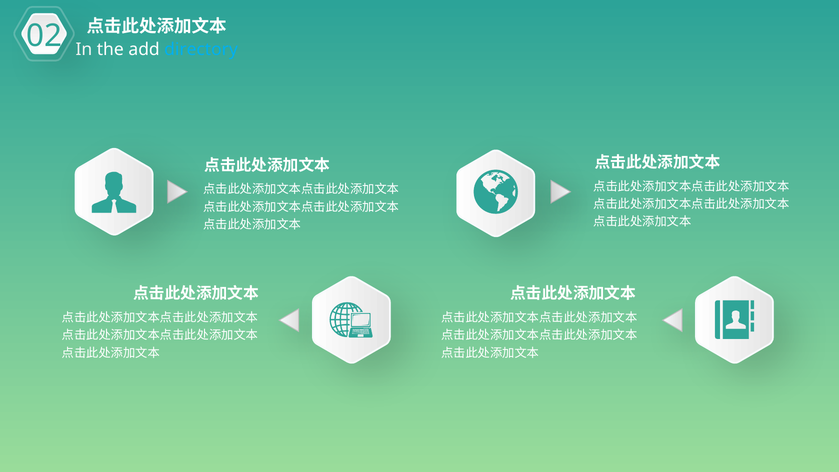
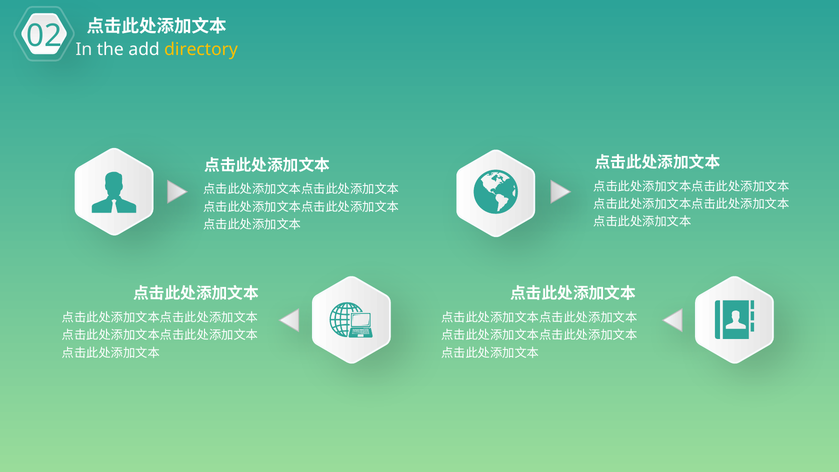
directory colour: light blue -> yellow (201, 49)
